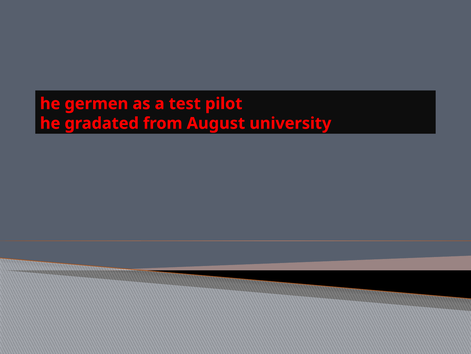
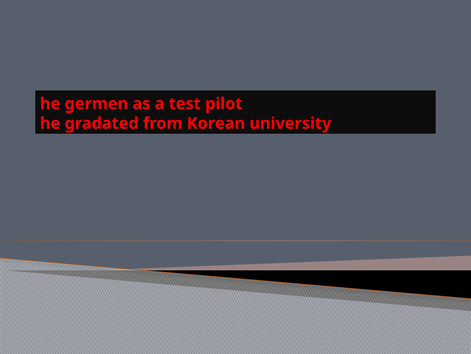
August: August -> Korean (216, 123)
